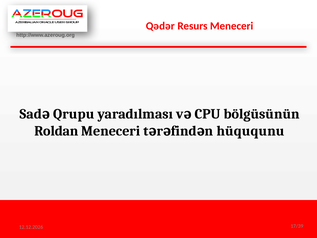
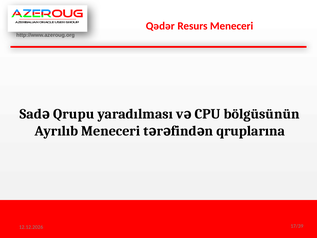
Roldan: Roldan -> Ayrılıb (56, 131)
hüququnu: hüququnu -> qruplarına (251, 131)
